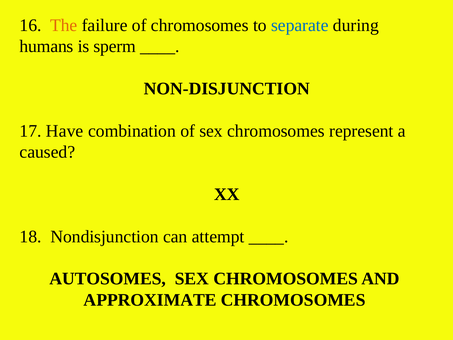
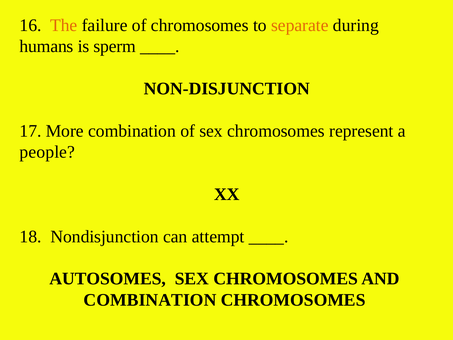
separate colour: blue -> orange (300, 25)
Have: Have -> More (65, 131)
caused: caused -> people (47, 152)
APPROXIMATE: APPROXIMATE -> COMBINATION (150, 300)
